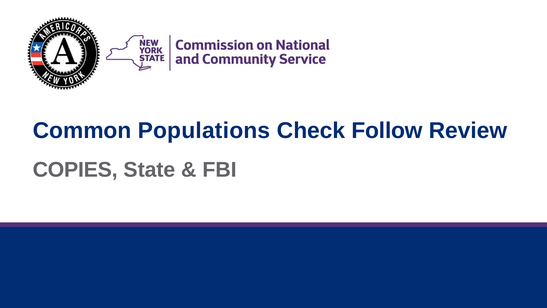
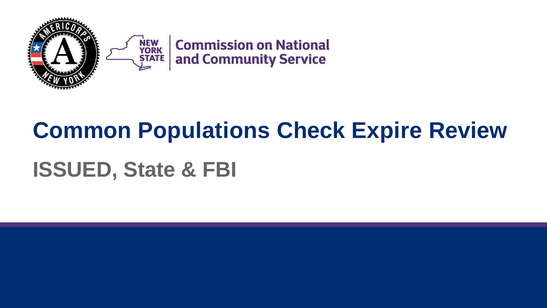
Follow: Follow -> Expire (387, 131)
COPIES: COPIES -> ISSUED (75, 170)
